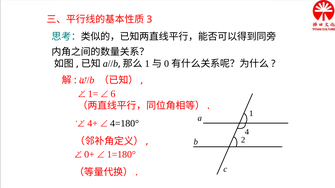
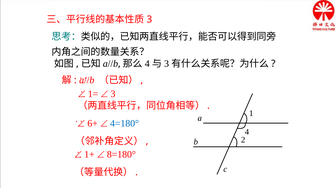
1: 1 -> 4 (147, 64)
0: 0 -> 3 (167, 64)
6: 6 -> 3 (113, 94)
4+: 4+ -> 6+ (93, 124)
4=180° colour: black -> blue (125, 124)
0+: 0+ -> 1+ (89, 155)
1=180°: 1=180° -> 8=180° (121, 155)
